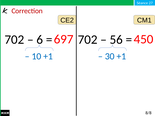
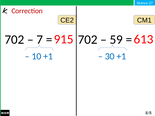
6: 6 -> 7 (40, 40)
697: 697 -> 915 (64, 39)
56: 56 -> 59 (116, 40)
450: 450 -> 613 (144, 39)
